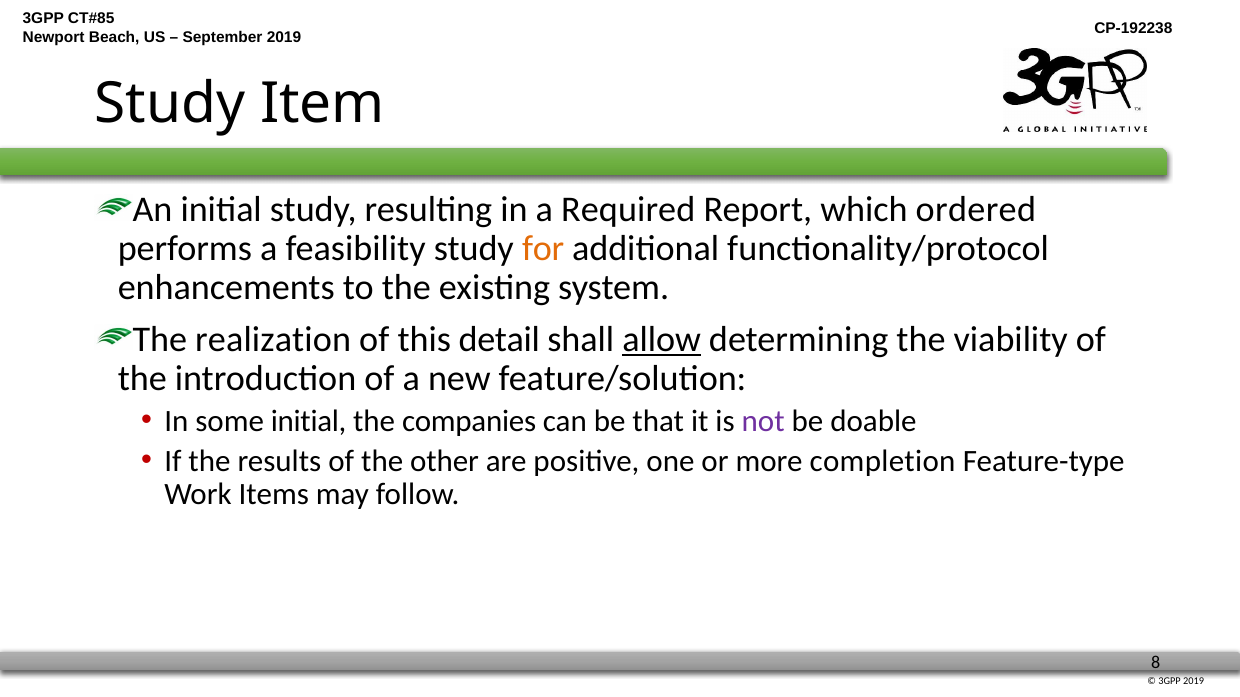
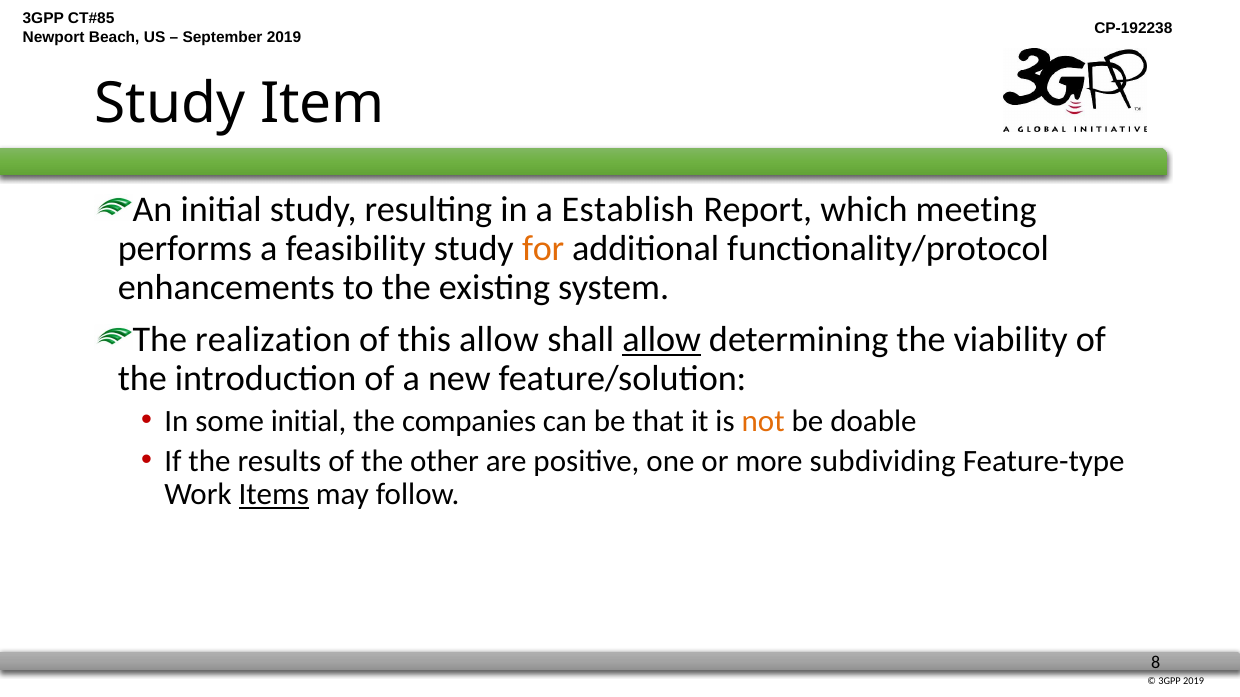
Required: Required -> Establish (628, 210)
ordered: ordered -> meeting (976, 210)
this detail: detail -> allow (499, 339)
not colour: purple -> orange (763, 421)
completion: completion -> subdividing (883, 461)
Items underline: none -> present (274, 495)
